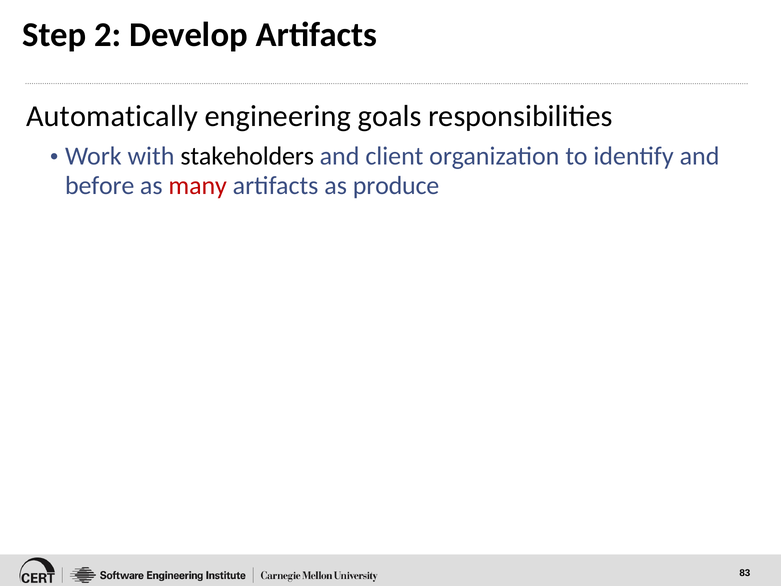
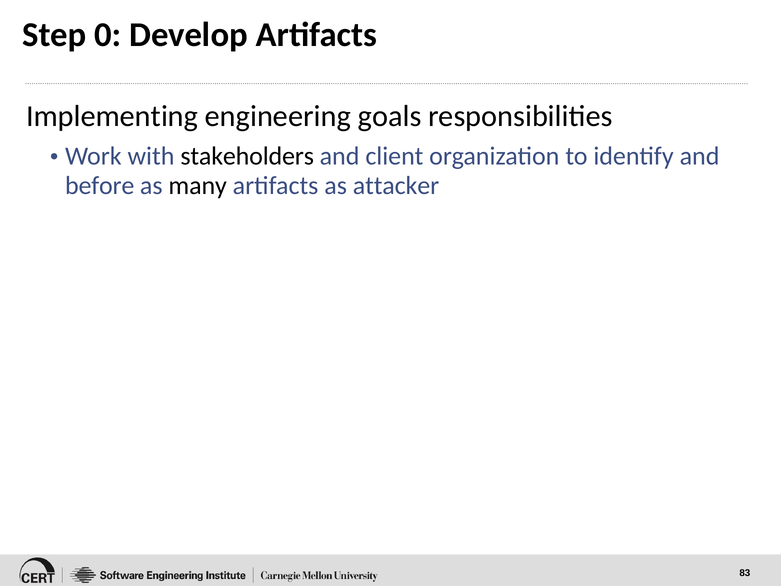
2: 2 -> 0 (108, 35)
Automatically: Automatically -> Implementing (112, 116)
many colour: red -> black (198, 186)
produce: produce -> attacker (396, 186)
